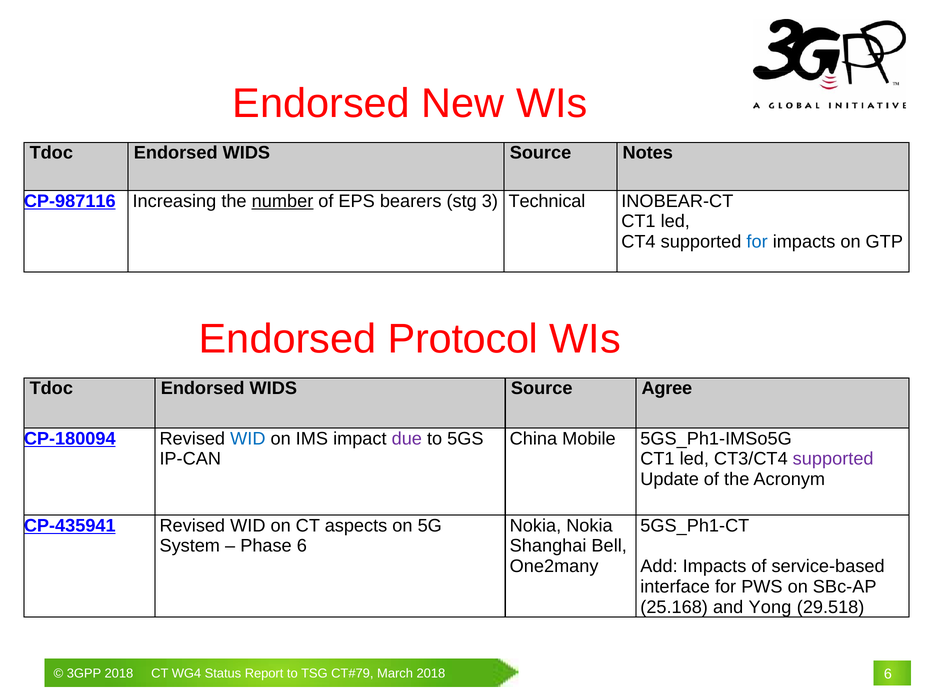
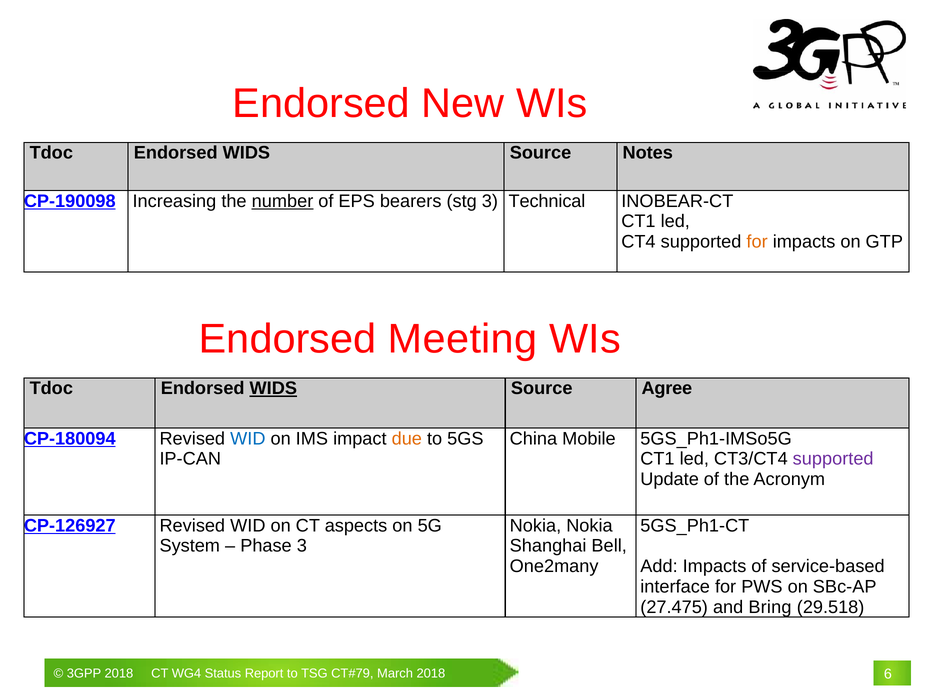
CP-987116: CP-987116 -> CP-190098 (70, 201)
for colour: blue -> orange (757, 242)
Protocol: Protocol -> Meeting (463, 339)
WIDS underline: none -> present (273, 388)
due colour: purple -> orange (407, 438)
CP-435941: CP-435941 -> CP-126927 (70, 525)
Phase 6: 6 -> 3 (302, 546)
25.168: 25.168 -> 27.475 (674, 607)
Yong: Yong -> Bring (770, 607)
